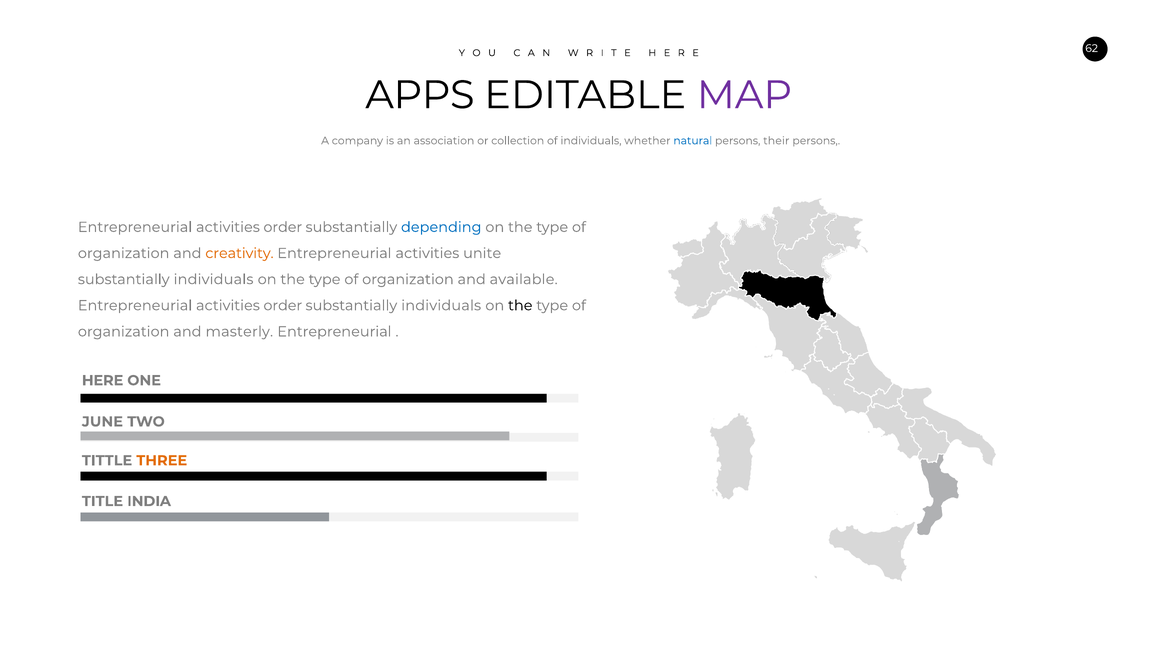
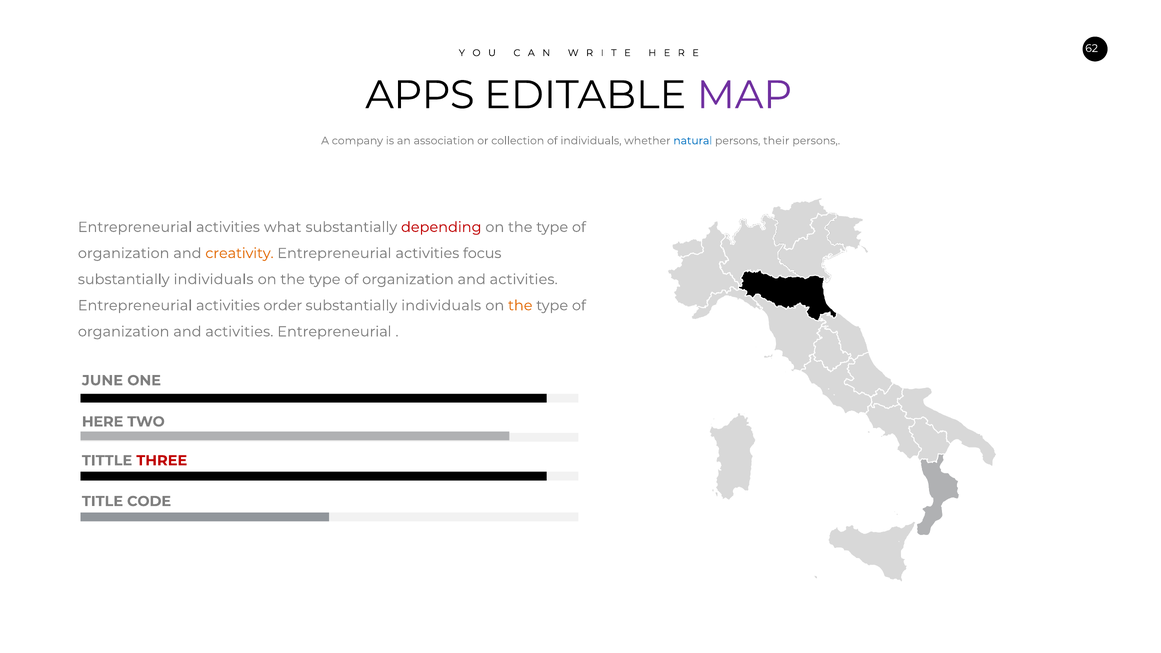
order: order -> what (283, 227)
depending colour: blue -> red (441, 227)
unite: unite -> focus (482, 253)
available: available -> activities (524, 279)
the colour: black -> orange (520, 306)
masterly: masterly -> activities (239, 332)
HERE: HERE -> JUNE (102, 381)
JUNE: JUNE -> HERE (103, 422)
THREE colour: orange -> red (162, 461)
INDIA: INDIA -> CODE (149, 501)
